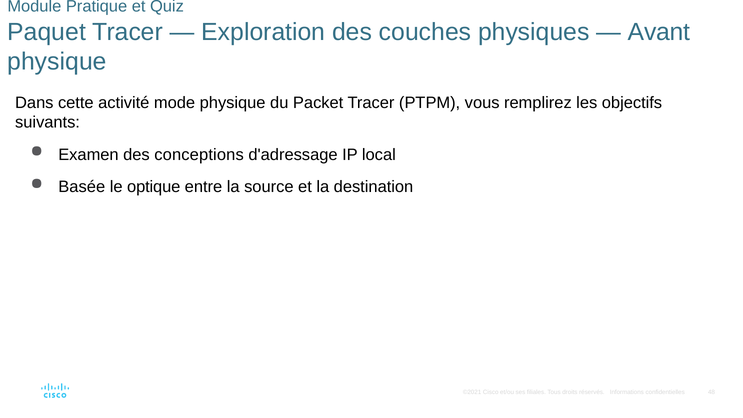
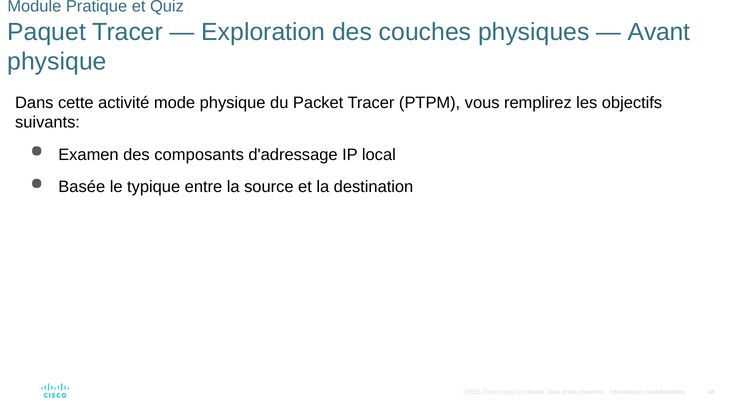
conceptions: conceptions -> composants (199, 155)
optique: optique -> typique (154, 187)
